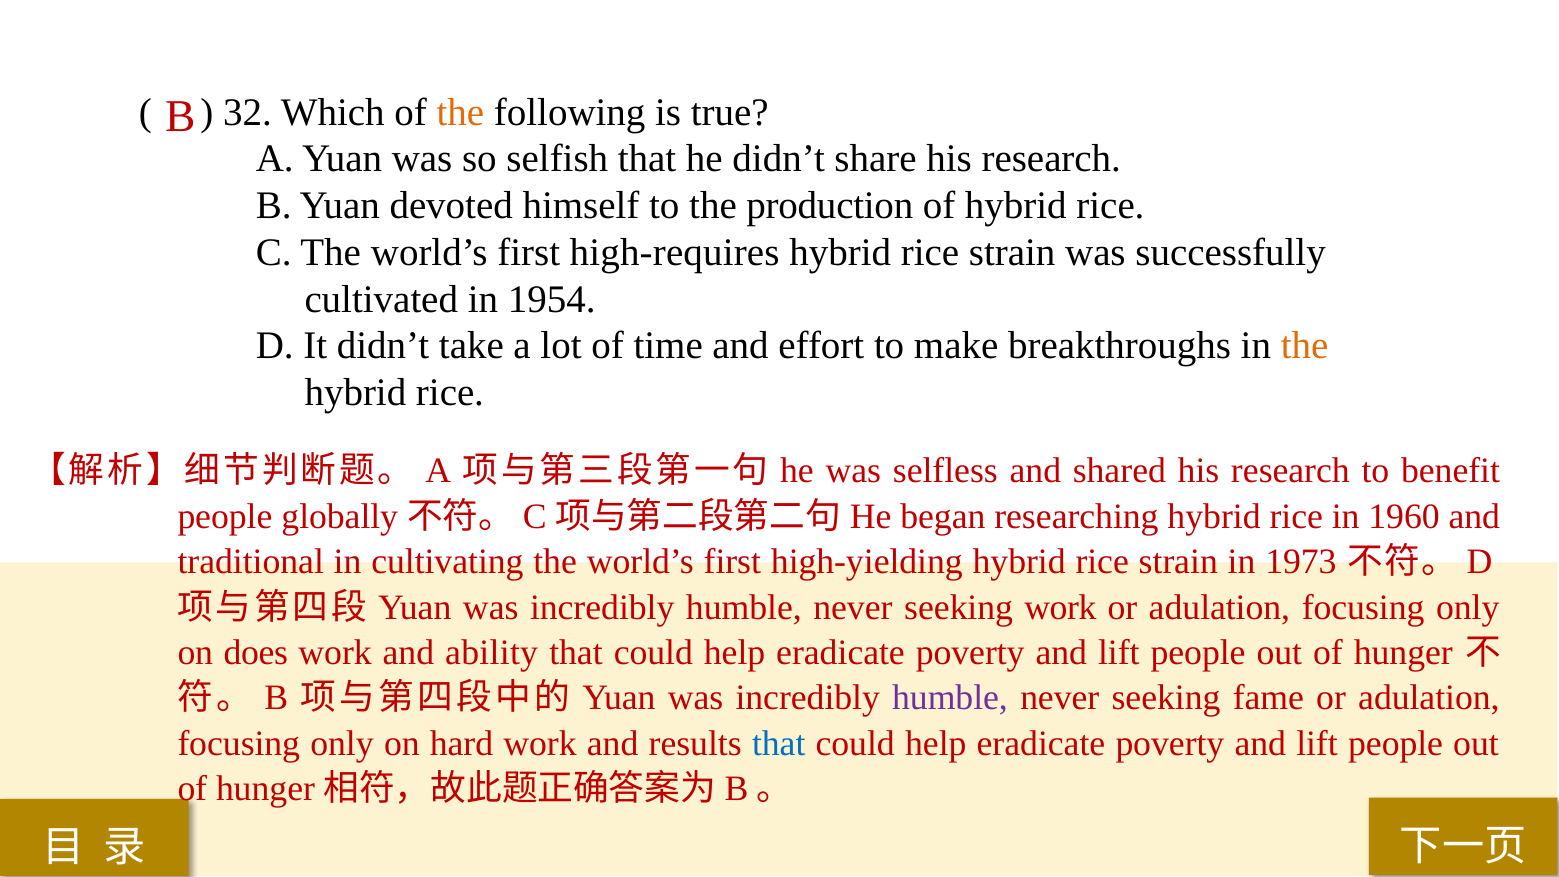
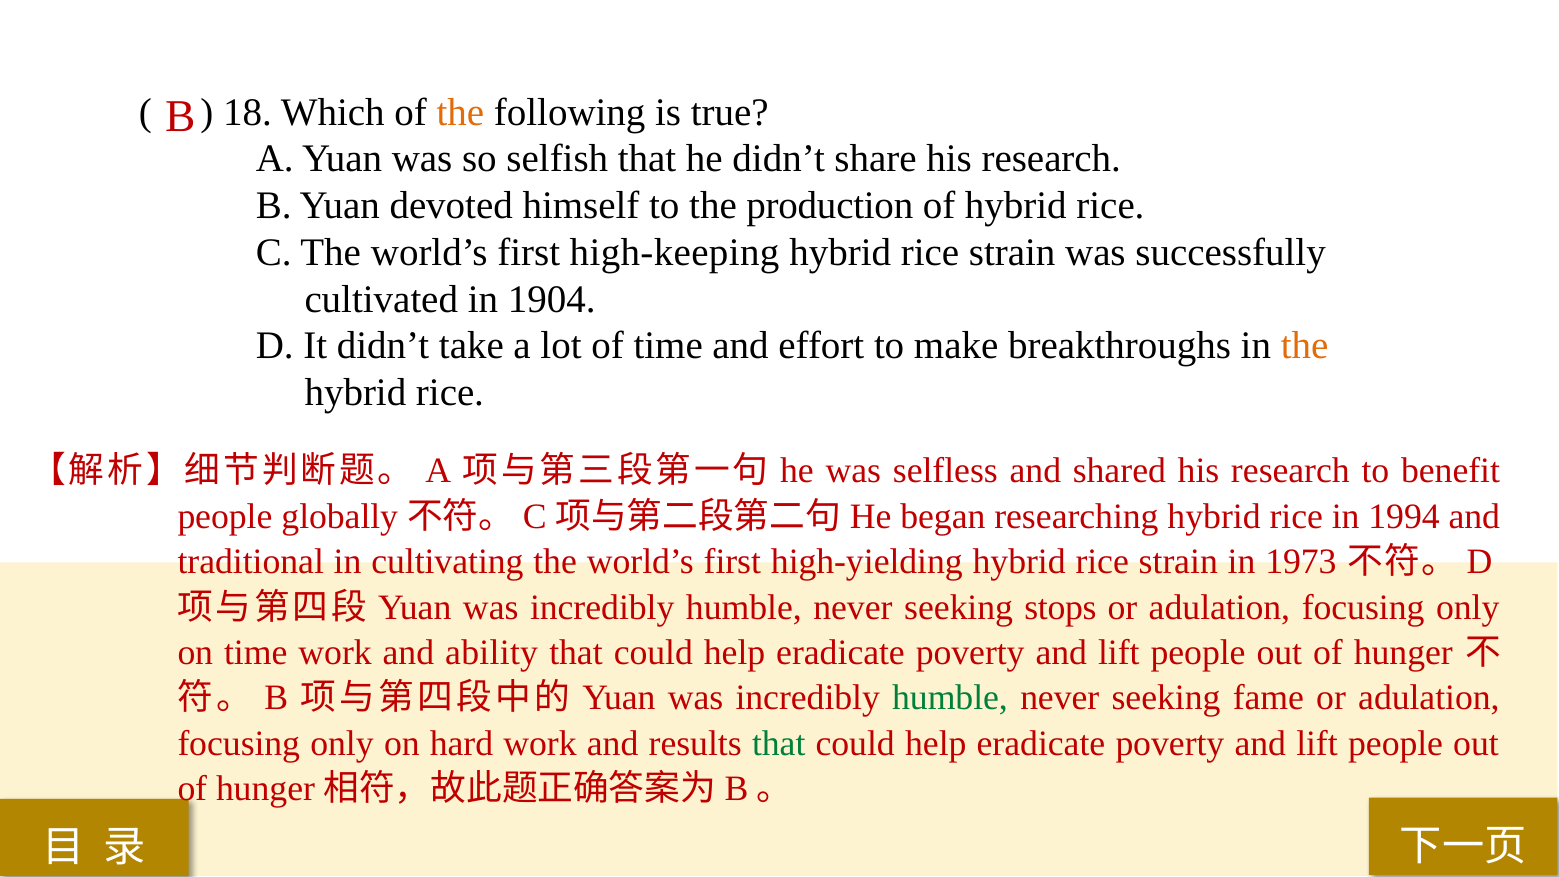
32: 32 -> 18 (248, 112)
high-requires: high-requires -> high-keeping (675, 253)
1954: 1954 -> 1904 (552, 299)
1960: 1960 -> 1994 (1404, 516)
seeking work: work -> stops (1060, 607)
on does: does -> time (256, 653)
humble colour: purple -> green (950, 698)
that colour: blue -> green (779, 744)
